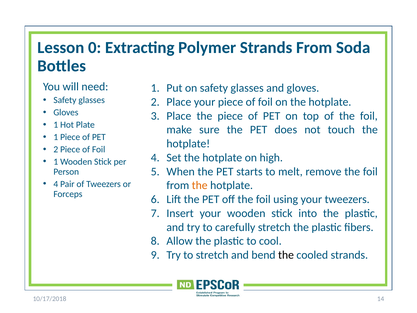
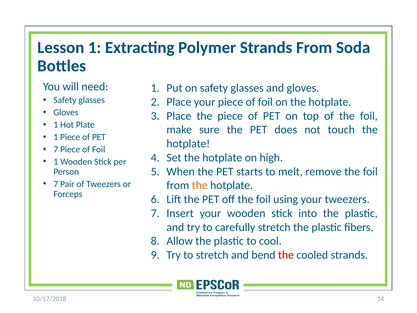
Lesson 0: 0 -> 1 (95, 48)
2: 2 -> 7 (56, 149)
4: 4 -> 7 (56, 184)
the colour: black -> red (286, 255)
